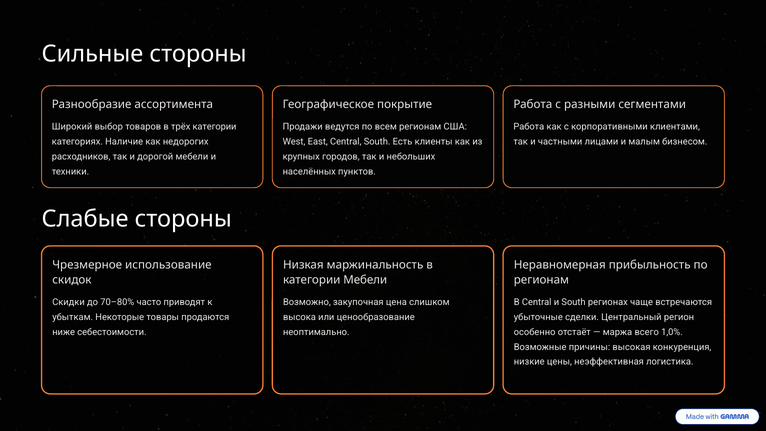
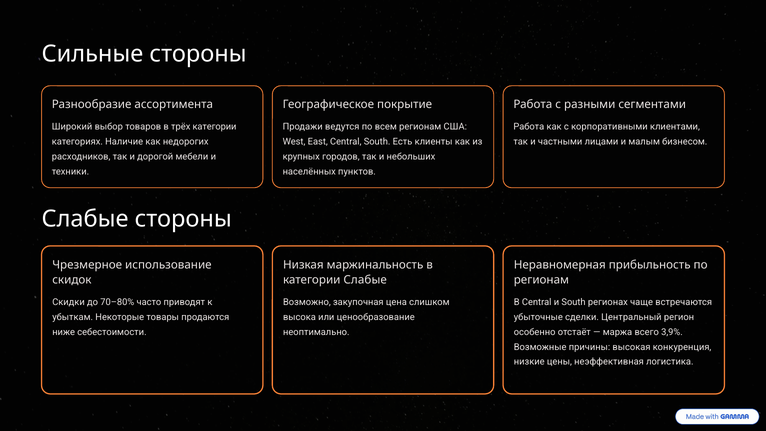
категории Мебели: Мебели -> Слабые (365, 280)
1,0%: 1,0% -> 3,9% (672, 332)
